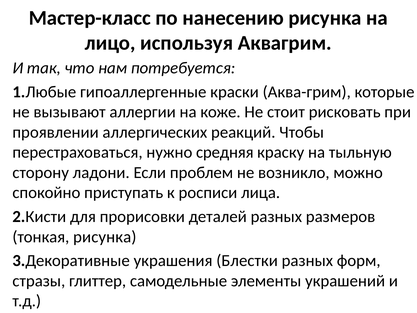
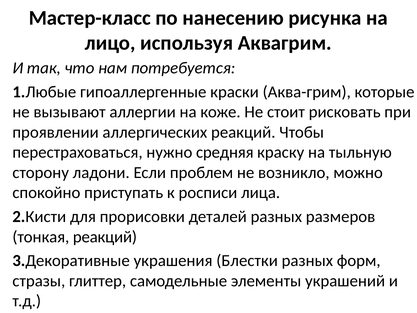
тонкая рисунка: рисунка -> реакций (105, 237)
